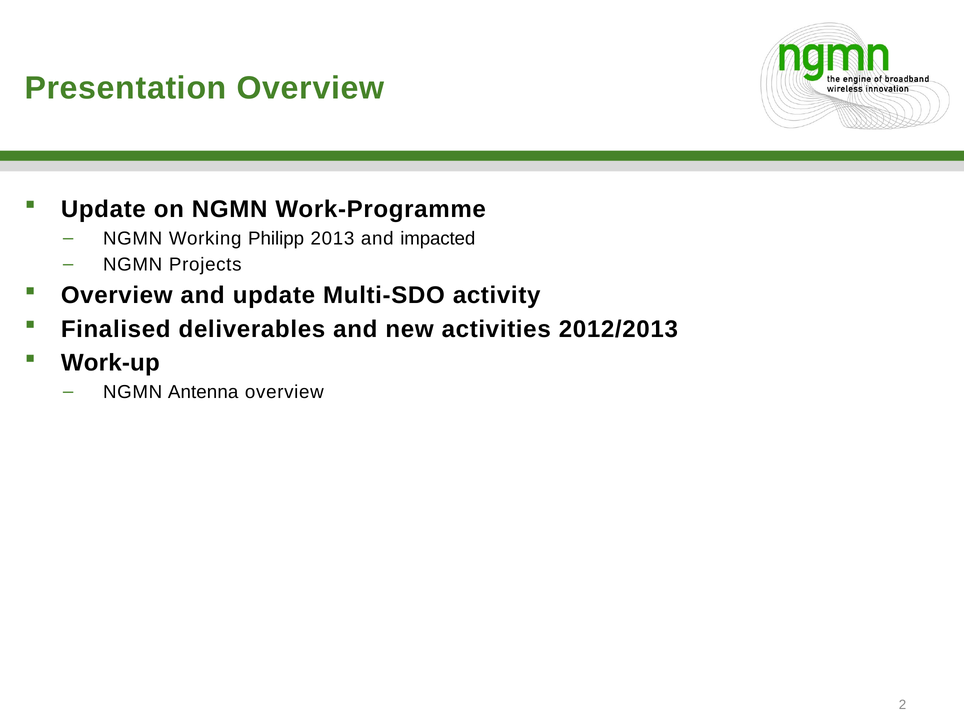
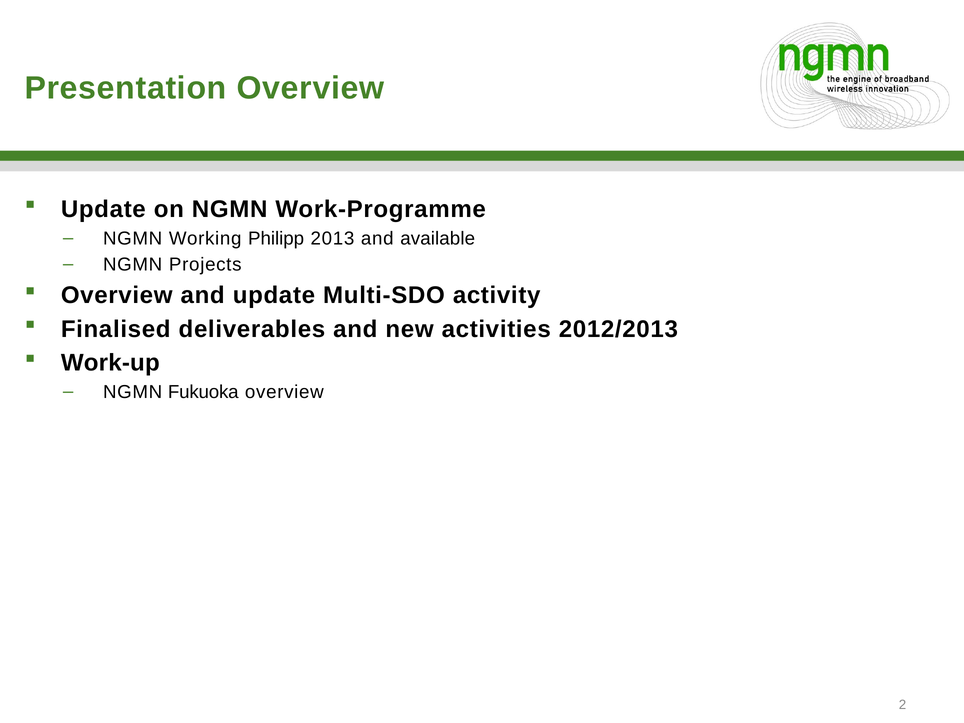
impacted: impacted -> available (438, 238)
Antenna: Antenna -> Fukuoka (203, 392)
